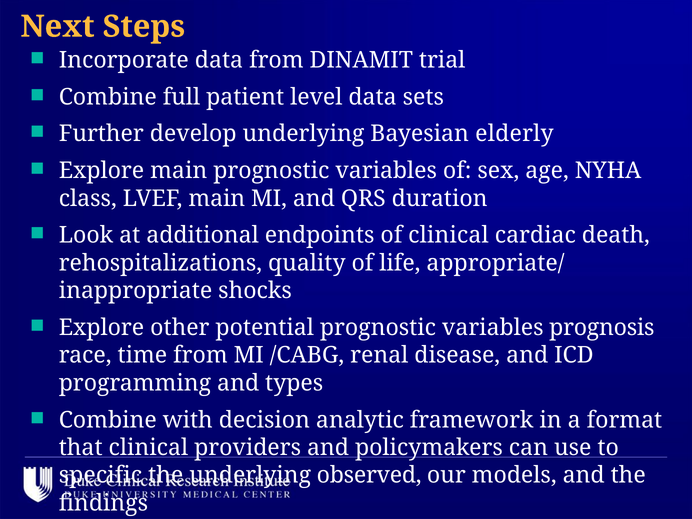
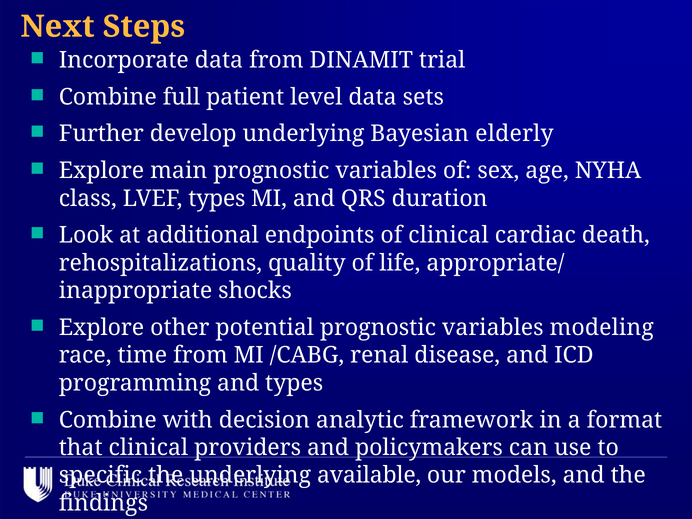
LVEF main: main -> types (217, 198)
prognosis: prognosis -> modeling (602, 328)
observed: observed -> available (369, 475)
